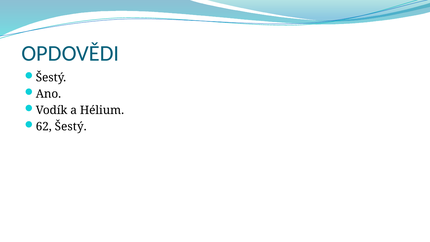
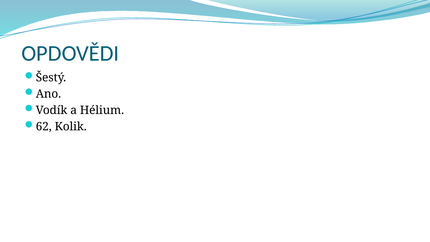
62 Šestý: Šestý -> Kolik (71, 127)
